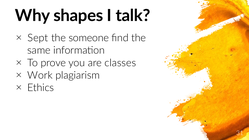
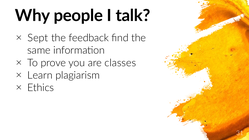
shapes: shapes -> people (78, 16)
someone: someone -> feedback (89, 38)
Work: Work -> Learn (40, 75)
